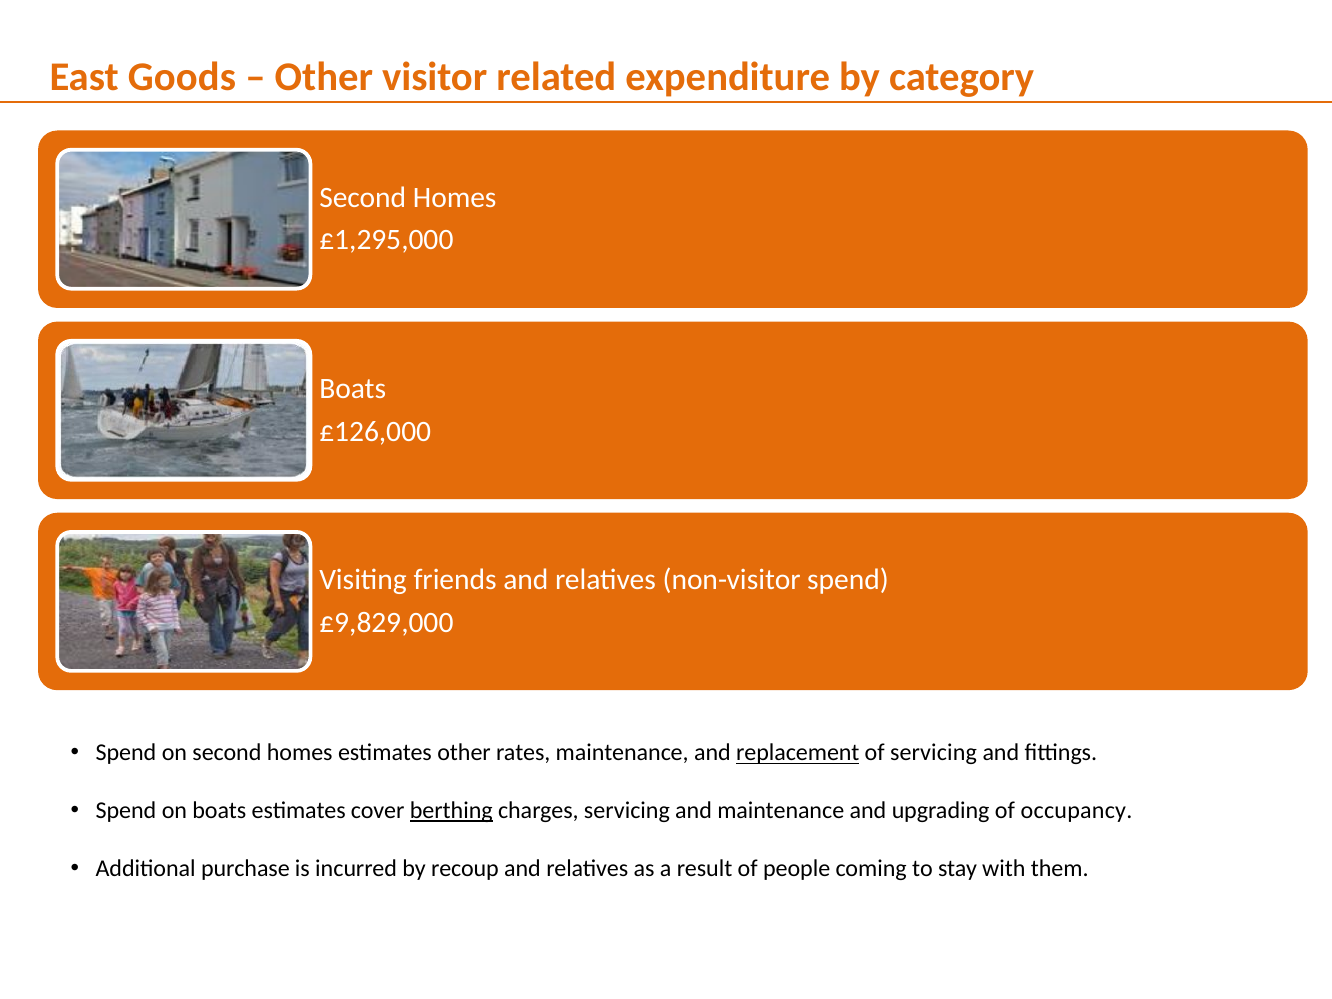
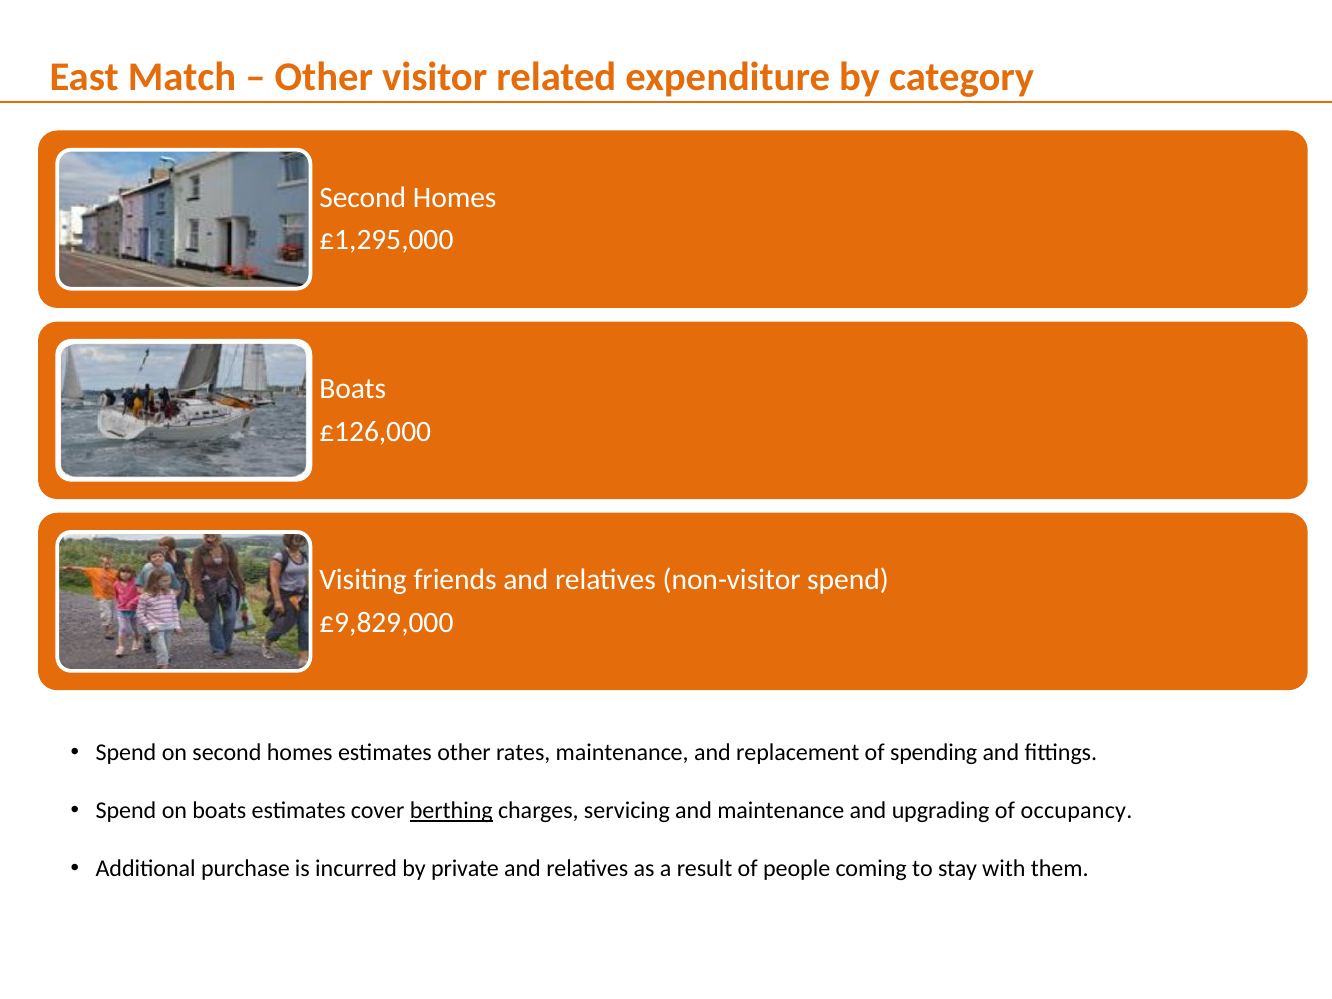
Goods: Goods -> Match (182, 77)
replacement underline: present -> none (798, 753)
of servicing: servicing -> spending (934, 753)
recoup: recoup -> private (465, 869)
